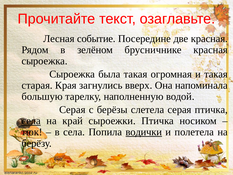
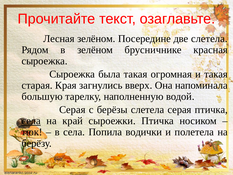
Лесная событие: событие -> зелёном (96, 39)
две красная: красная -> слетела (209, 39)
водички underline: present -> none (144, 132)
